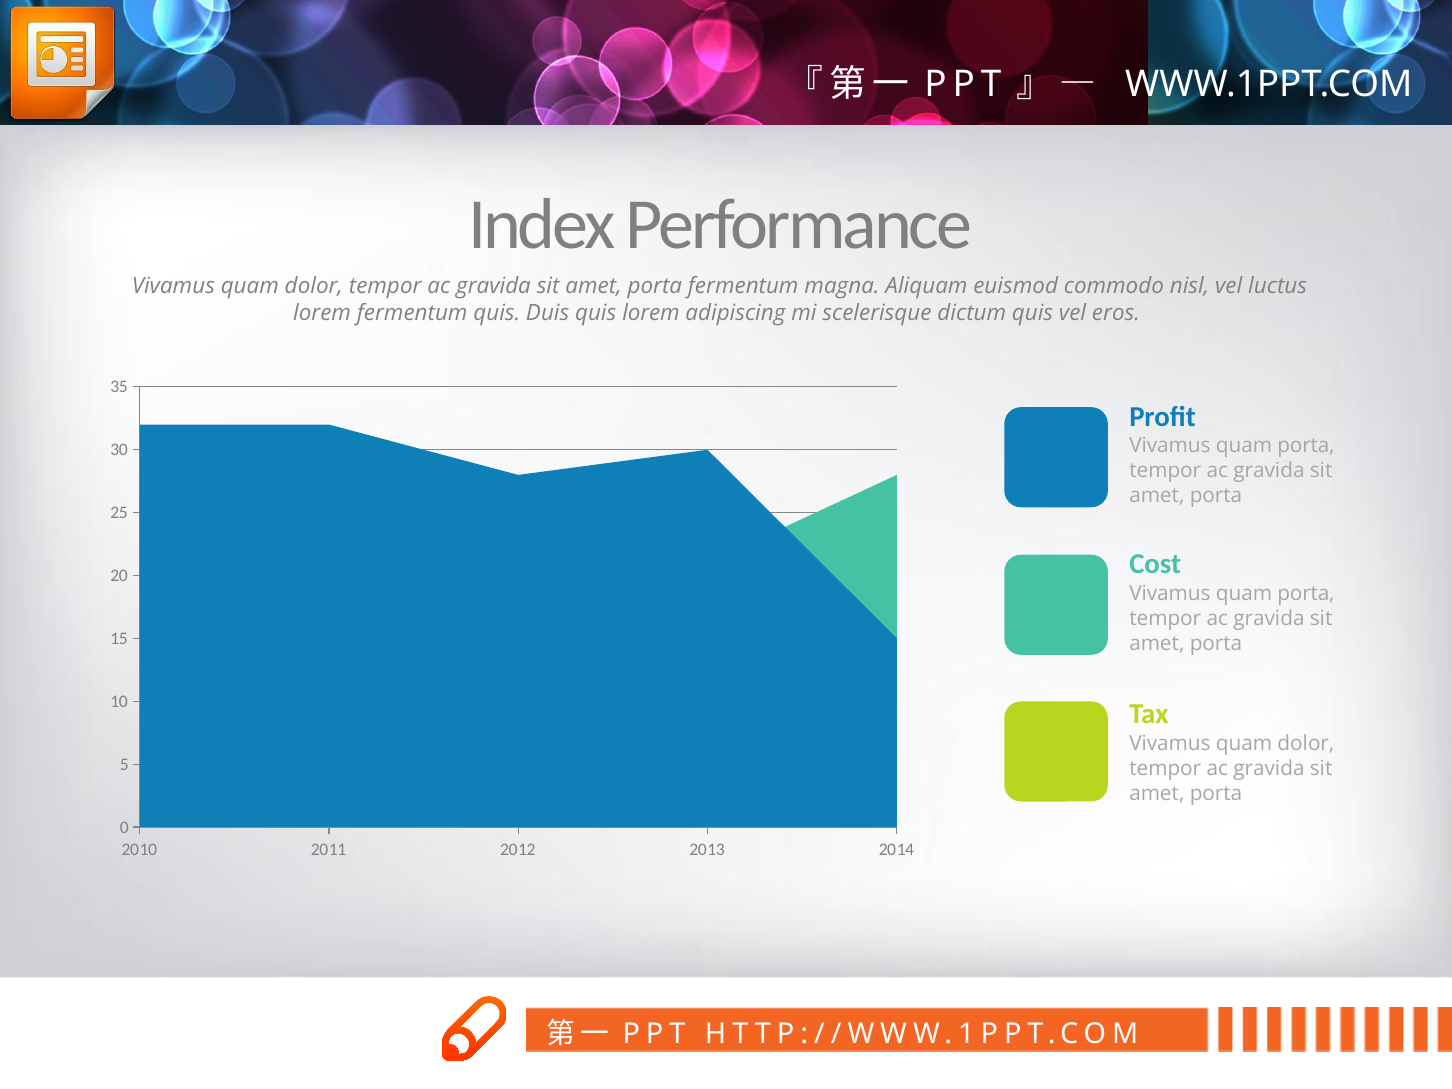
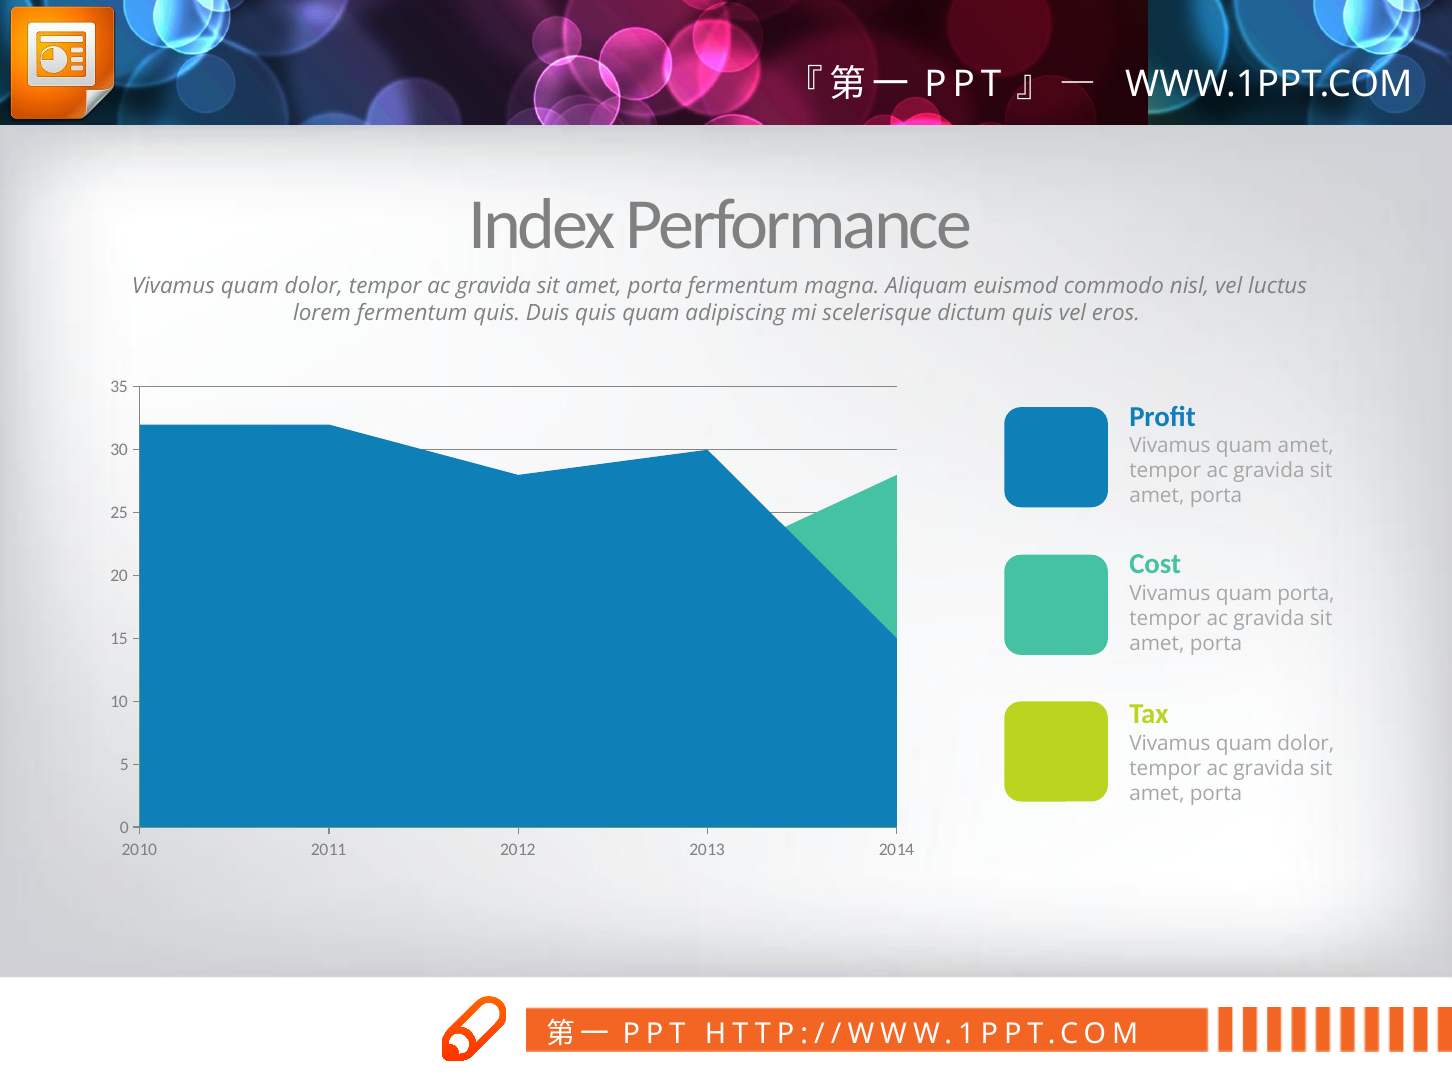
quis lorem: lorem -> quam (651, 313)
porta: porta -> amet (1306, 446)
